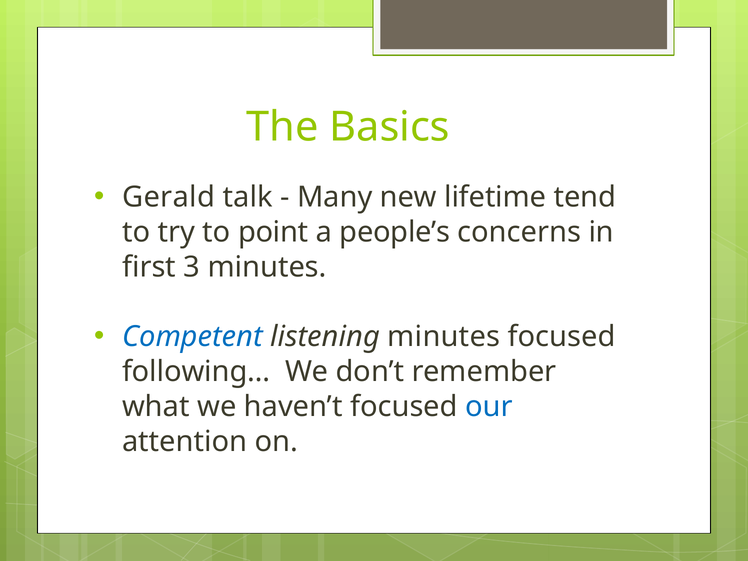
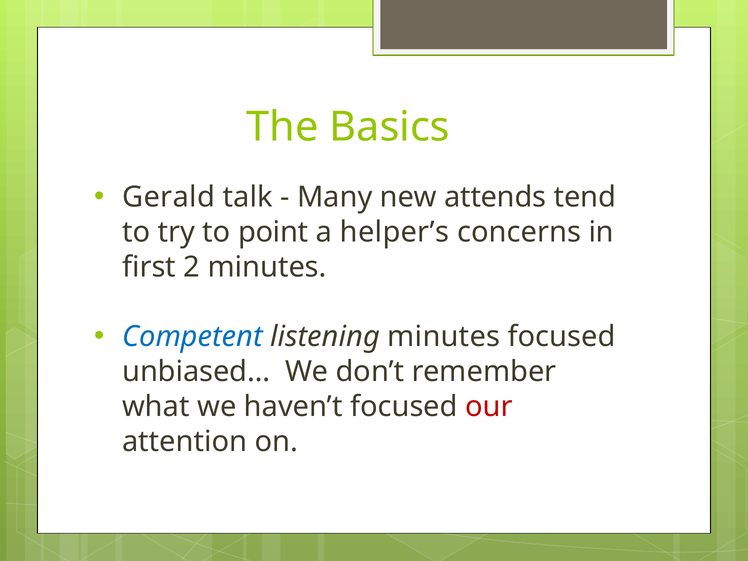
lifetime: lifetime -> attends (495, 197)
people’s: people’s -> helper’s (394, 232)
3: 3 -> 2 (192, 267)
following…: following… -> unbiased… (196, 372)
our colour: blue -> red (489, 407)
